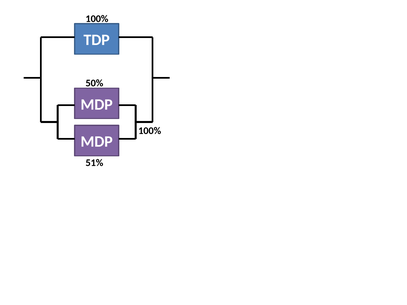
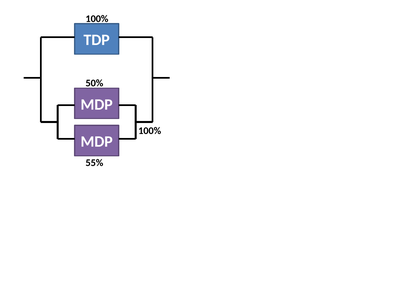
51%: 51% -> 55% (94, 163)
